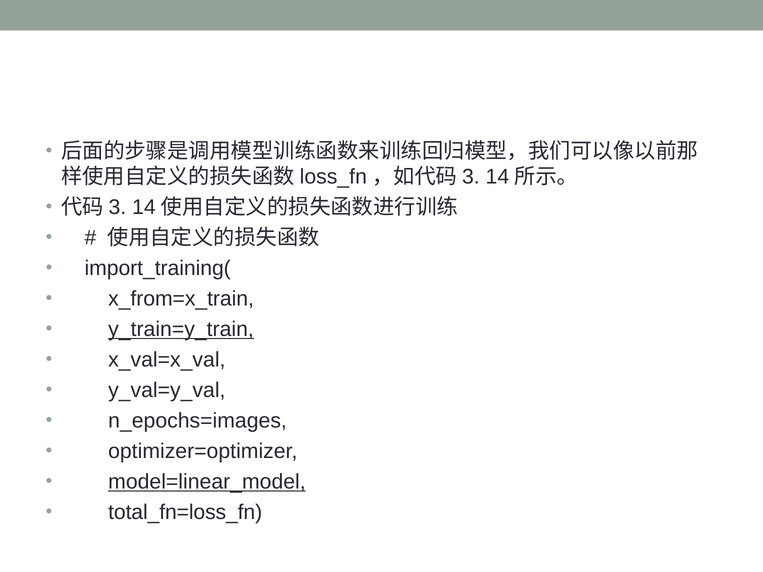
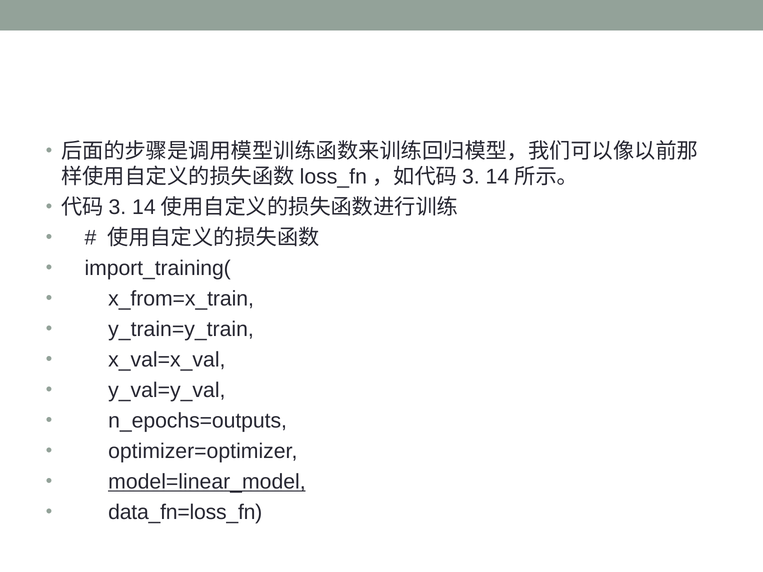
y_train=y_train underline: present -> none (181, 330)
n_epochs=images: n_epochs=images -> n_epochs=outputs (198, 421)
total_fn=loss_fn: total_fn=loss_fn -> data_fn=loss_fn (185, 513)
